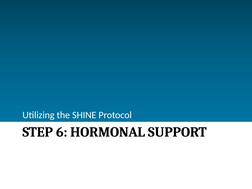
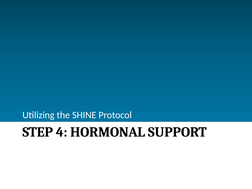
6: 6 -> 4 (62, 132)
